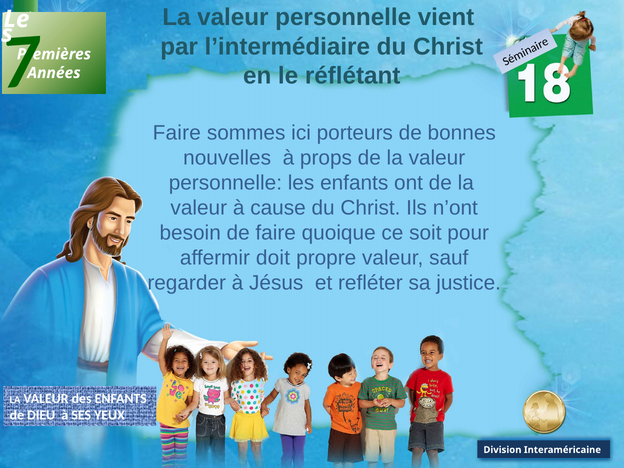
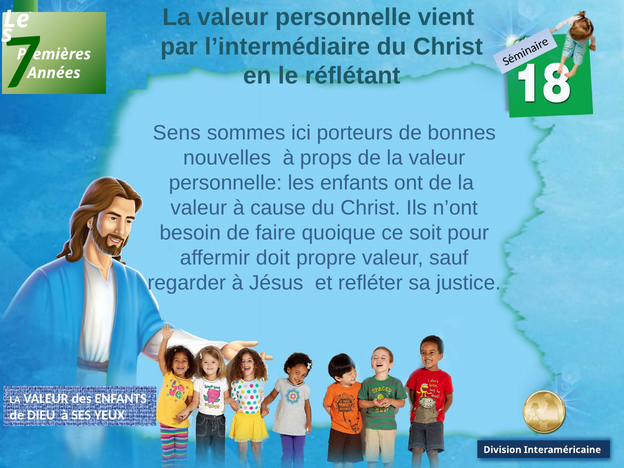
Faire: Faire -> Sens (177, 133)
